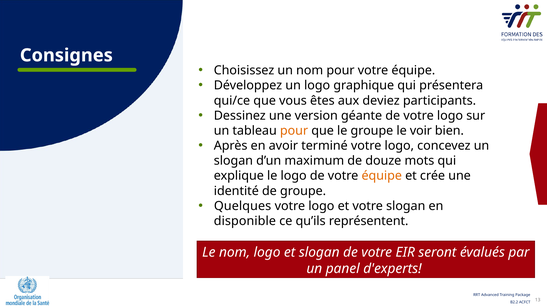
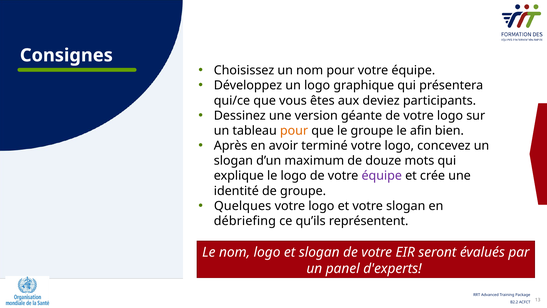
voir: voir -> afin (421, 131)
équipe colour: orange -> purple (382, 176)
disponible: disponible -> débriefing (245, 221)
